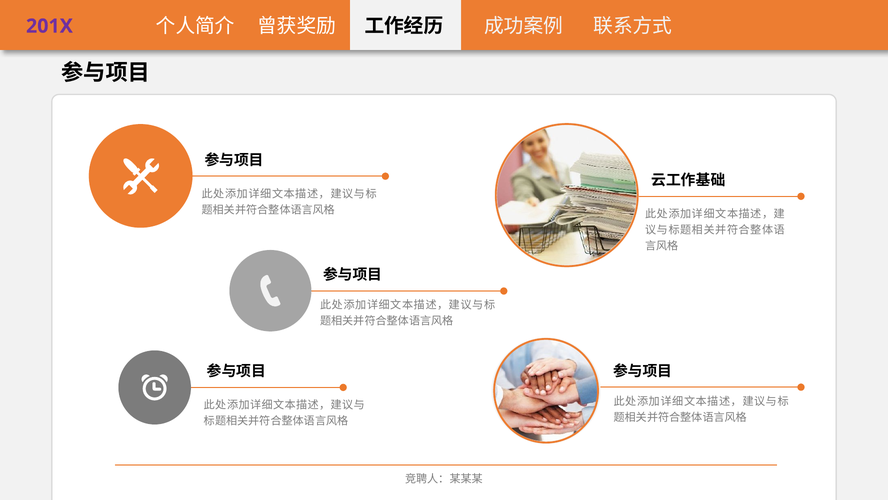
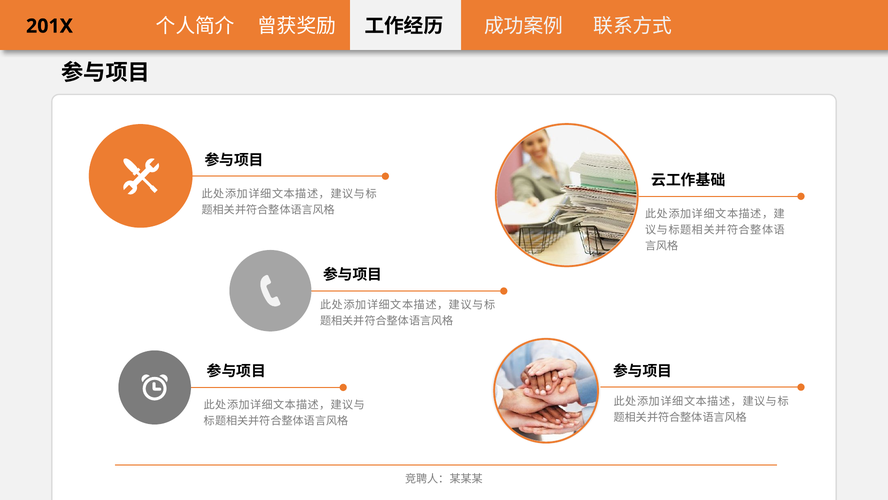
201X colour: purple -> black (49, 26)
